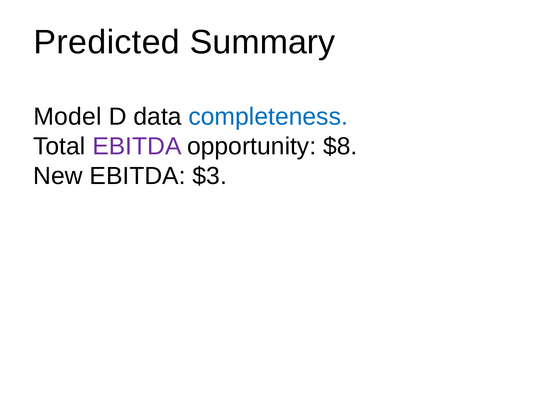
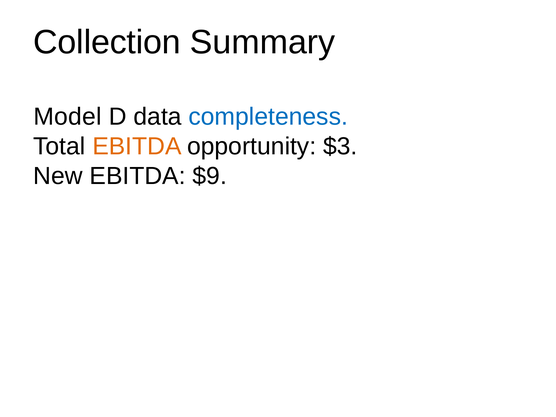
Predicted: Predicted -> Collection (107, 42)
EBITDA colour: purple -> orange (137, 146)
$8: $8 -> $3 (340, 146)
$3: $3 -> $9 (210, 176)
